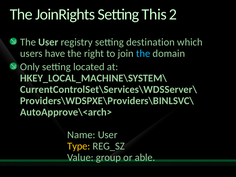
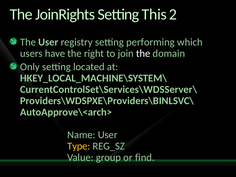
destination: destination -> performing (150, 42)
the colour: light blue -> white (143, 53)
able: able -> find (145, 158)
